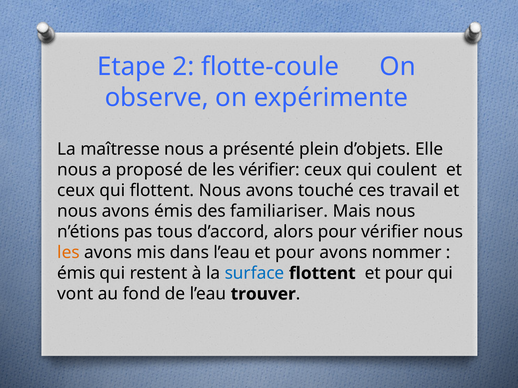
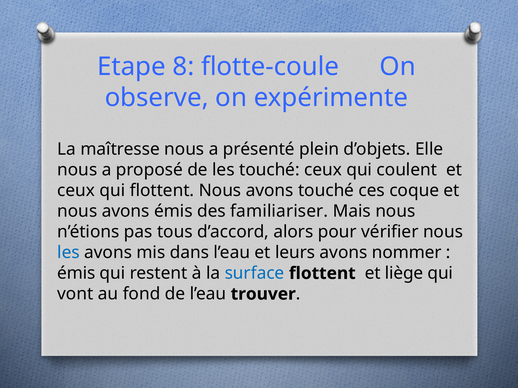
2: 2 -> 8 (183, 67)
les vérifier: vérifier -> touché (269, 170)
travail: travail -> coque (414, 191)
les colour: orange -> blue (68, 253)
l’eau et pour: pour -> leurs (295, 253)
flottent et pour: pour -> liège (404, 274)
